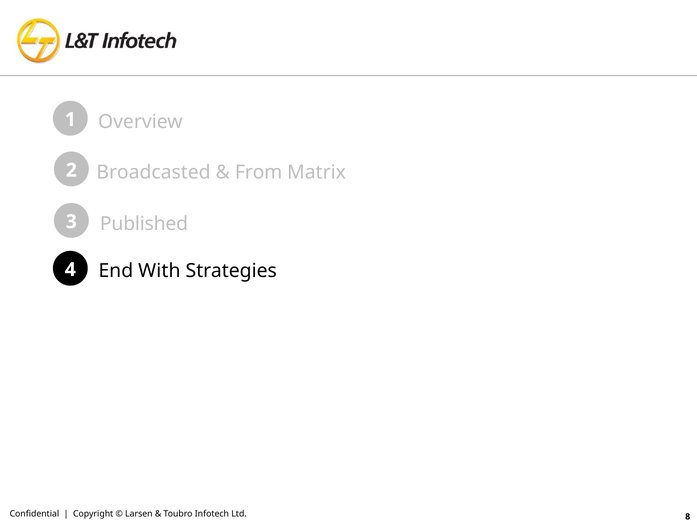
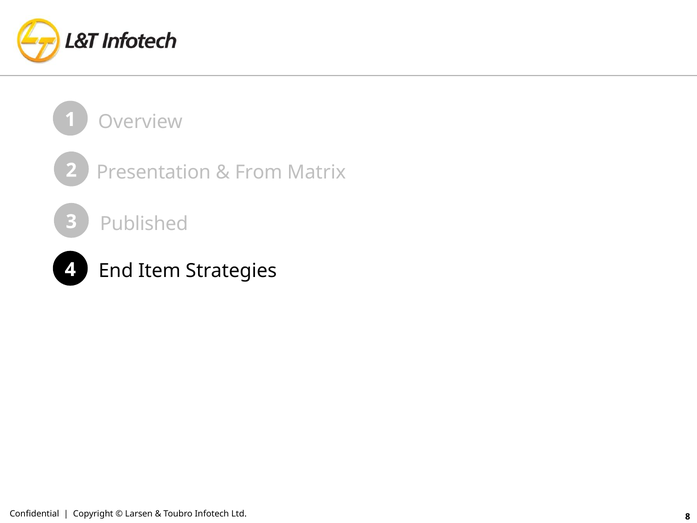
Broadcasted: Broadcasted -> Presentation (154, 172)
With: With -> Item (159, 271)
